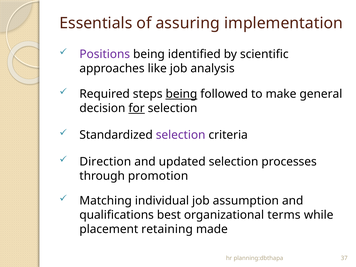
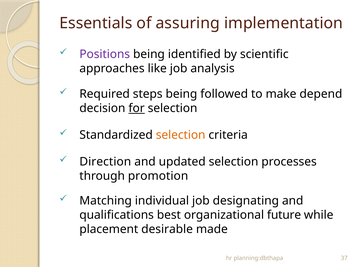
being underline: present -> none (181, 94)
general: general -> depend (321, 94)
selection colour: purple -> orange (181, 135)
assumption: assumption -> designating (246, 201)
terms: terms -> future (284, 215)
retaining: retaining -> desirable (167, 229)
